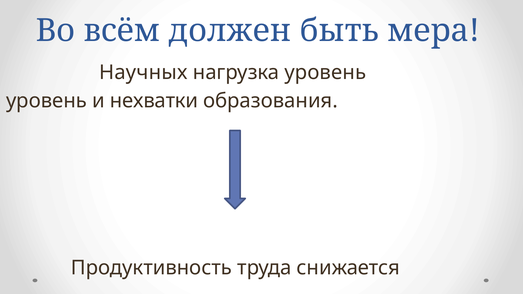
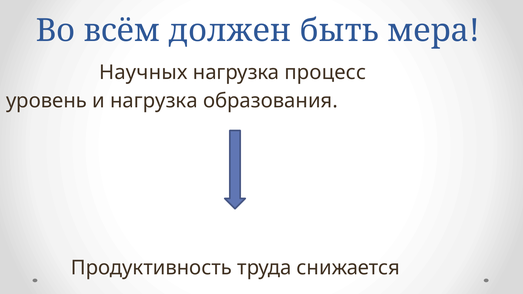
нагрузка уровень: уровень -> процесс (325, 72)
и нехватки: нехватки -> нагрузка (154, 101)
